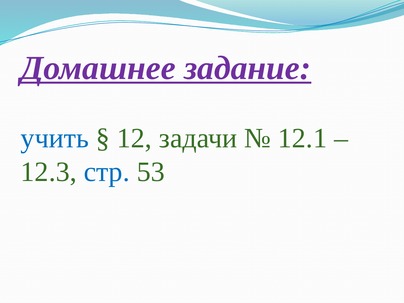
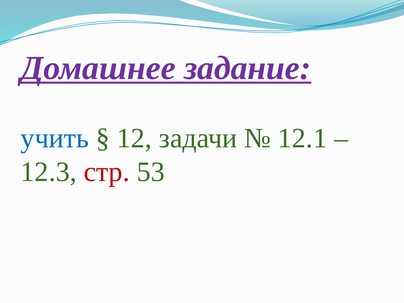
стр colour: blue -> red (107, 172)
